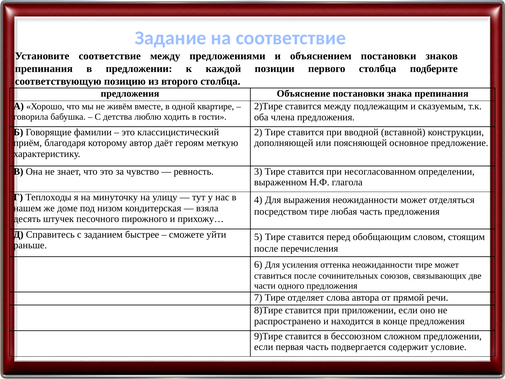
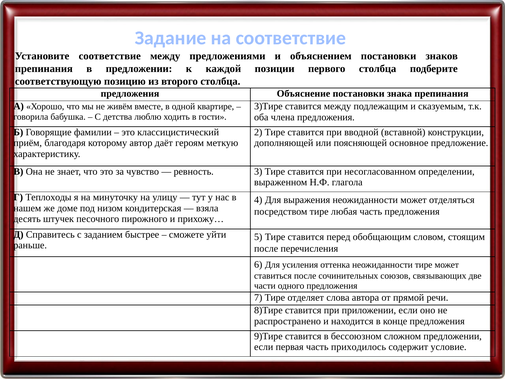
2)Тире: 2)Тире -> 3)Тире (268, 106)
подвергается: подвергается -> приходилось (359, 347)
